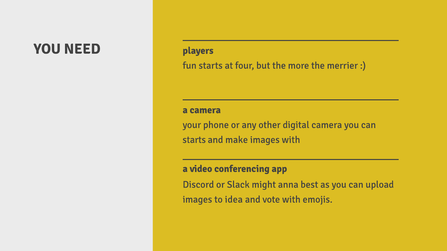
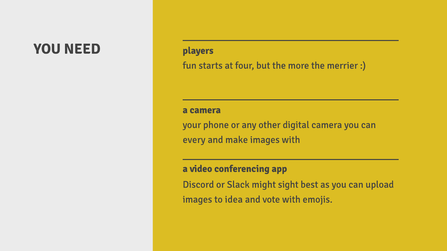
starts: starts -> every (194, 140)
anna: anna -> sight (288, 185)
